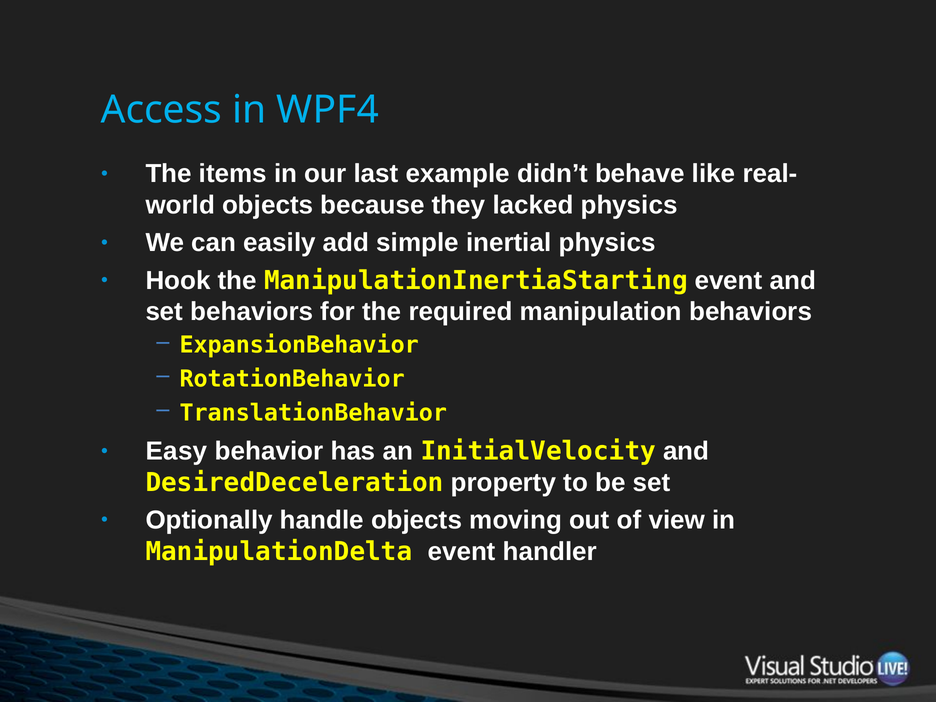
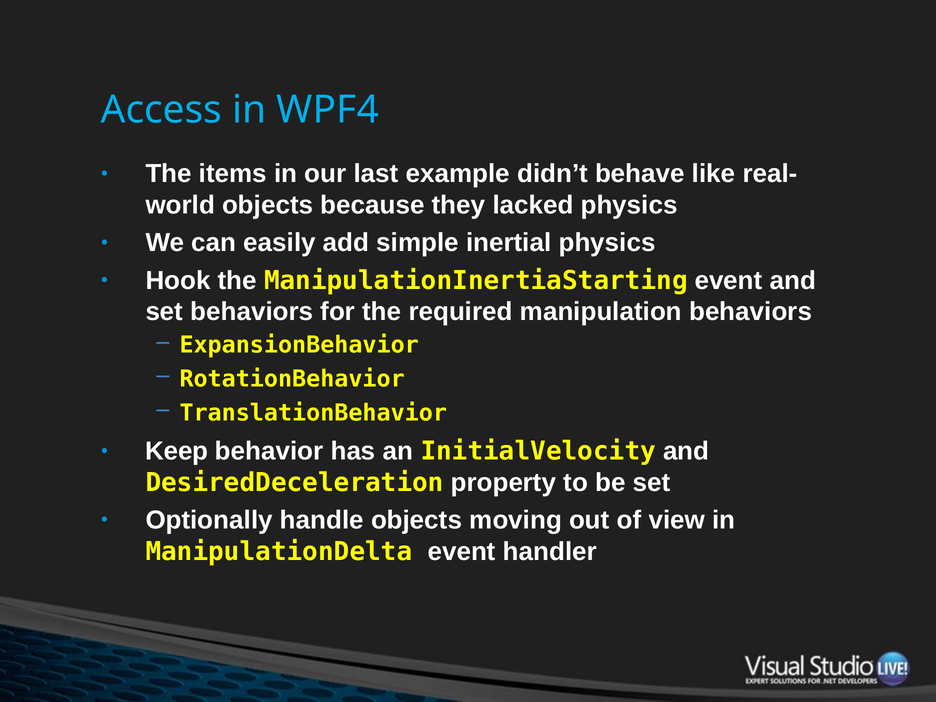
Easy: Easy -> Keep (177, 451)
